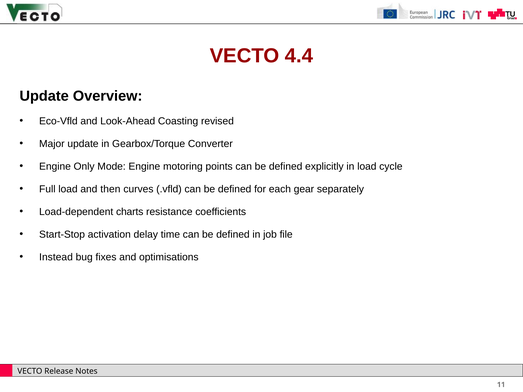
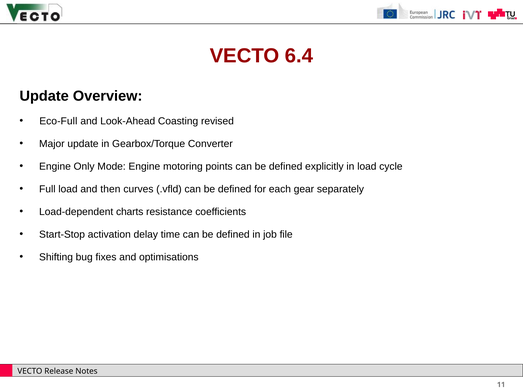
4.4: 4.4 -> 6.4 (299, 56)
Eco-Vfld: Eco-Vfld -> Eco-Full (58, 121)
Instead: Instead -> Shifting (56, 257)
